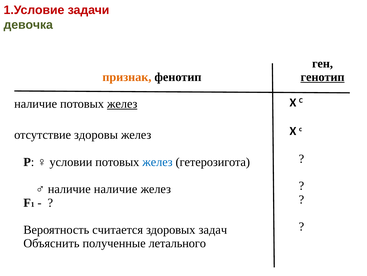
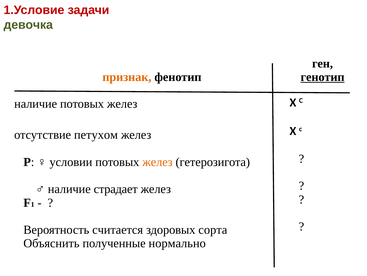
желез underline: present -> none (122, 103)
здоровы: здоровы -> петухом (96, 135)
желез colour: blue -> orange (157, 162)
наличие наличие: наличие -> страдает (116, 189)
задач: задач -> сорта (213, 229)
летального: летального -> нормально (177, 243)
